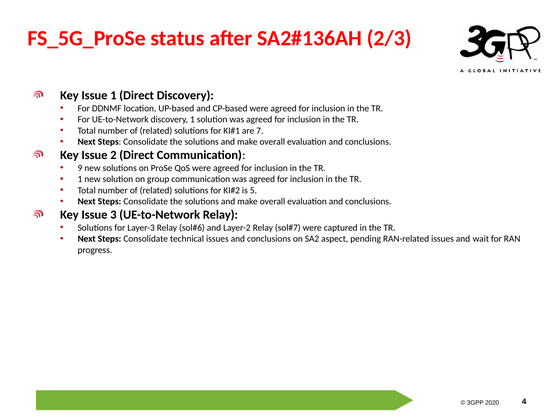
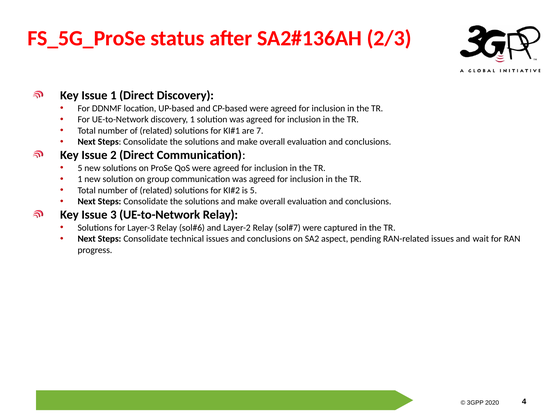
9: 9 -> 5 (80, 168)
